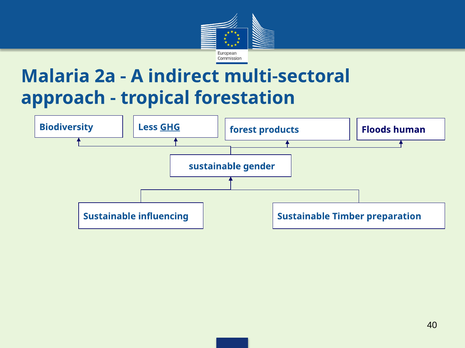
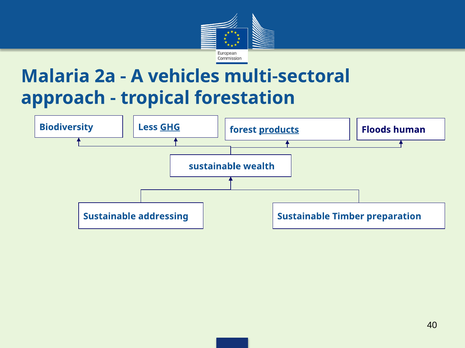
indirect: indirect -> vehicles (184, 76)
products underline: none -> present (279, 130)
gender: gender -> wealth (259, 167)
influencing: influencing -> addressing (163, 217)
